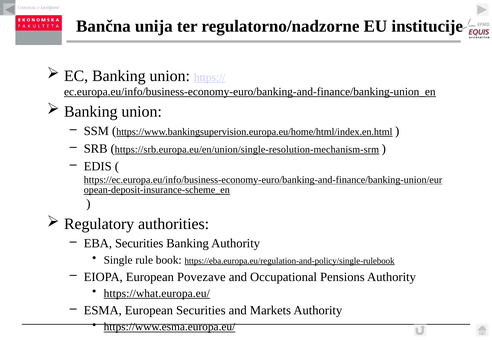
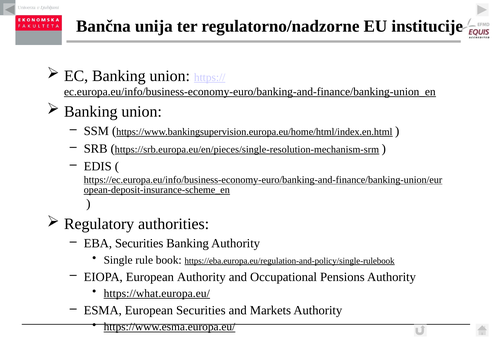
https://srb.europa.eu/en/union/single-resolution-mechanism-srm: https://srb.europa.eu/en/union/single-resolution-mechanism-srm -> https://srb.europa.eu/en/pieces/single-resolution-mechanism-srm (247, 149)
European Povezave: Povezave -> Authority (201, 276)
